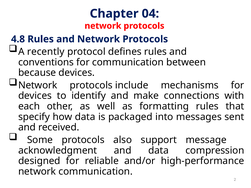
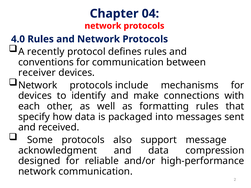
4.8: 4.8 -> 4.0 (18, 39)
because: because -> receiver (37, 73)
